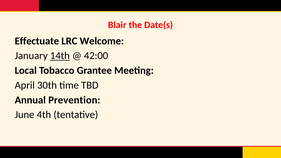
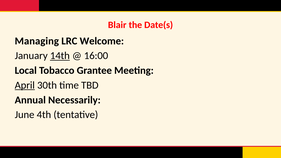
Effectuate: Effectuate -> Managing (37, 41)
42:00: 42:00 -> 16:00 (96, 56)
April underline: none -> present (25, 85)
Prevention: Prevention -> Necessarily (74, 100)
